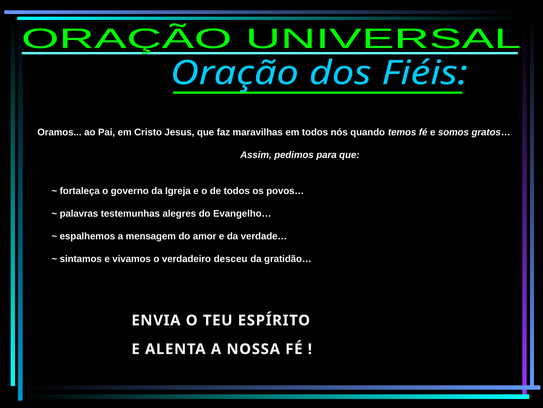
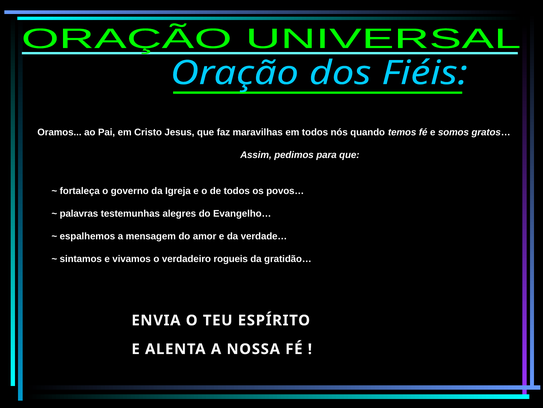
desceu: desceu -> rogueis (231, 259)
